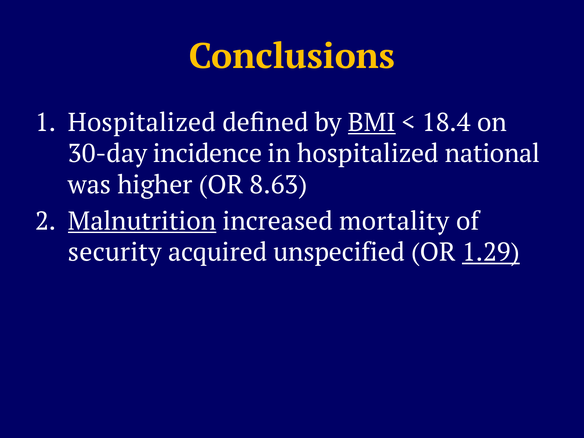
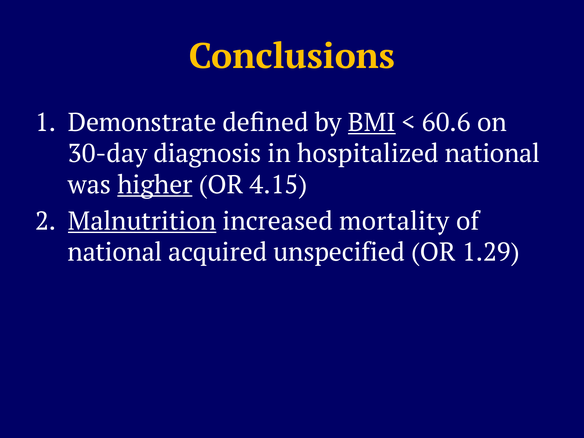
Hospitalized: Hospitalized -> Demonstrate (142, 123)
18.4: 18.4 -> 60.6 (446, 123)
incidence: incidence -> diagnosis (207, 154)
higher underline: none -> present (155, 185)
8.63: 8.63 -> 4.15 (279, 185)
security: security -> national (115, 252)
1.29 underline: present -> none (491, 252)
